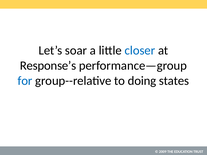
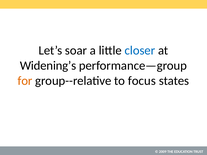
Response’s: Response’s -> Widening’s (48, 66)
for colour: blue -> orange (25, 81)
doing: doing -> focus (142, 81)
